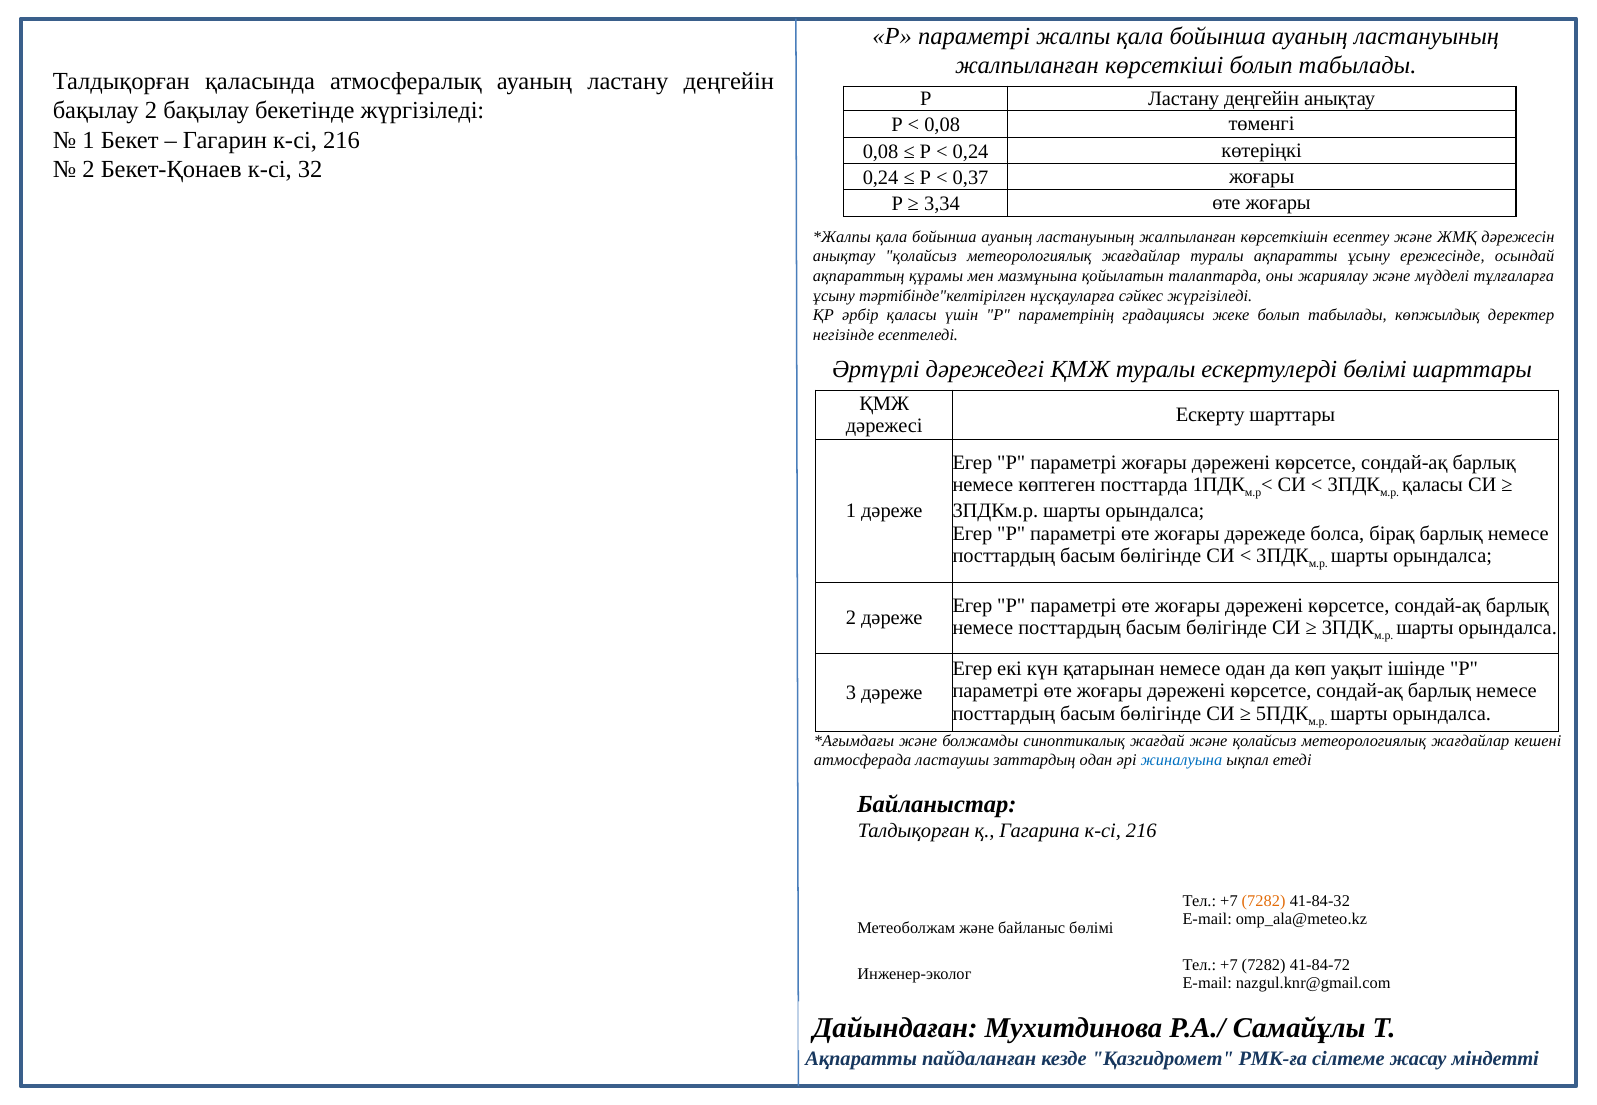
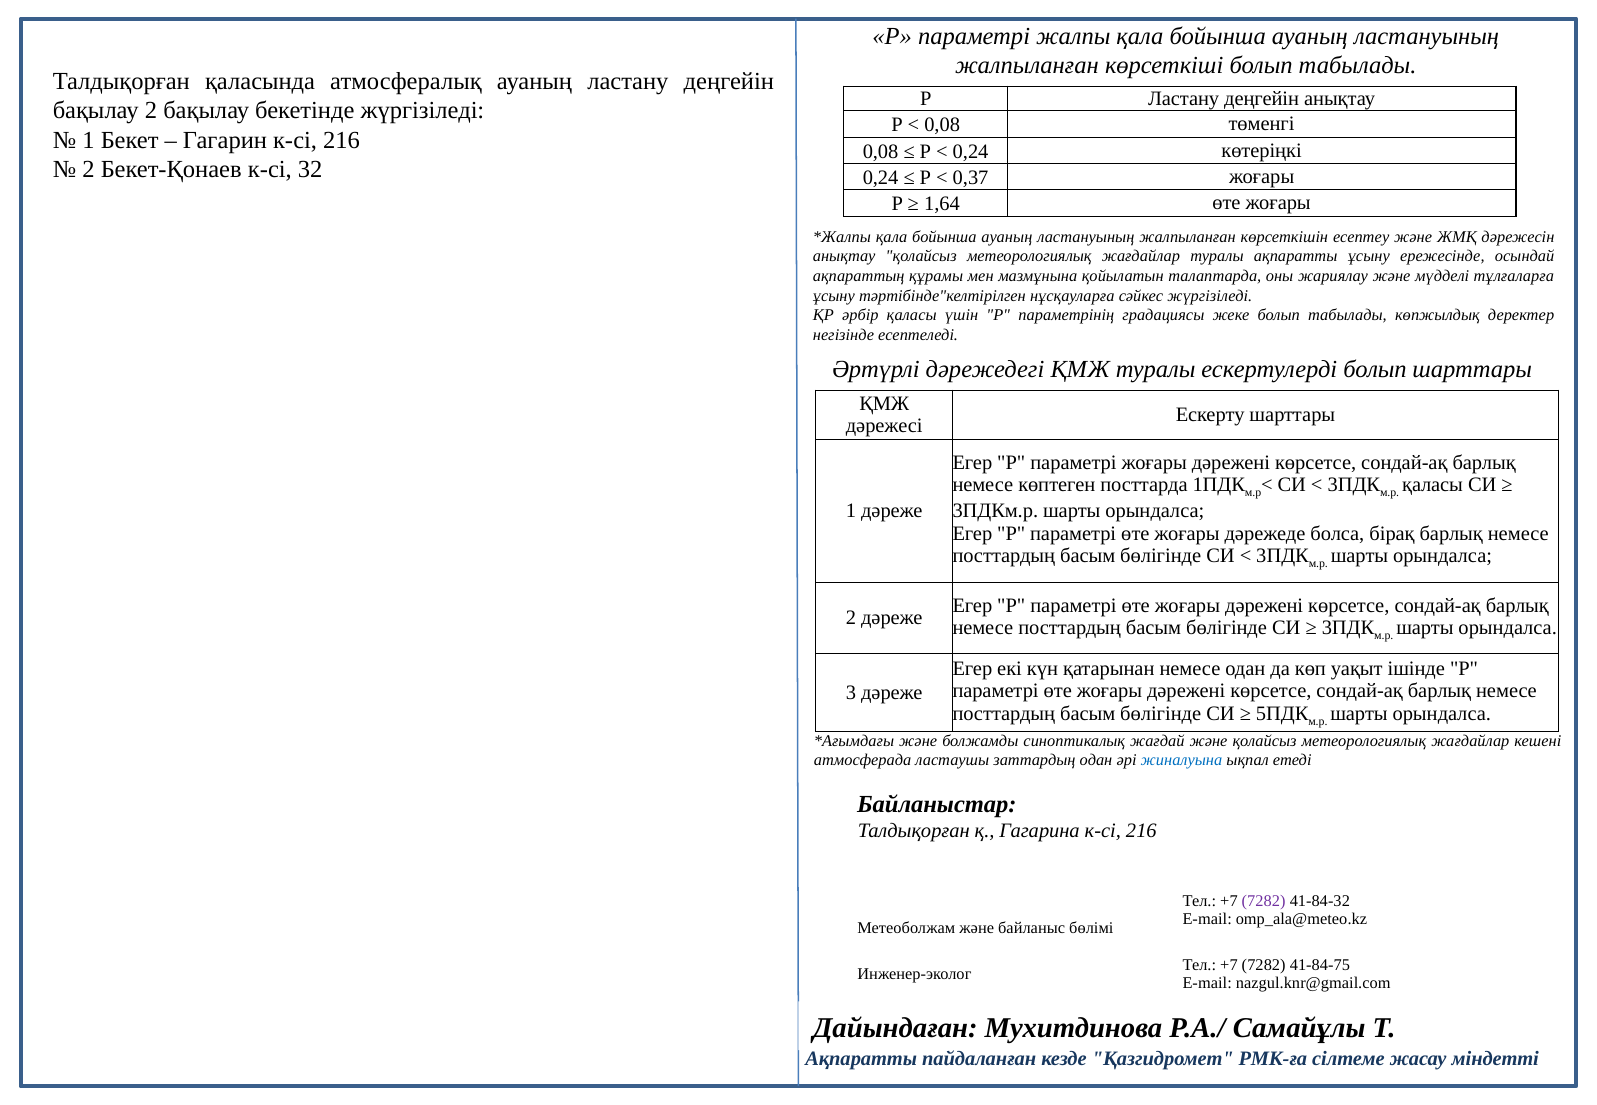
3,34: 3,34 -> 1,64 (942, 204)
ескертулерді бөлімі: бөлімі -> болып (1375, 370)
7282 colour: orange -> purple (1264, 901)
41-84-72: 41-84-72 -> 41-84-75 (1320, 965)
